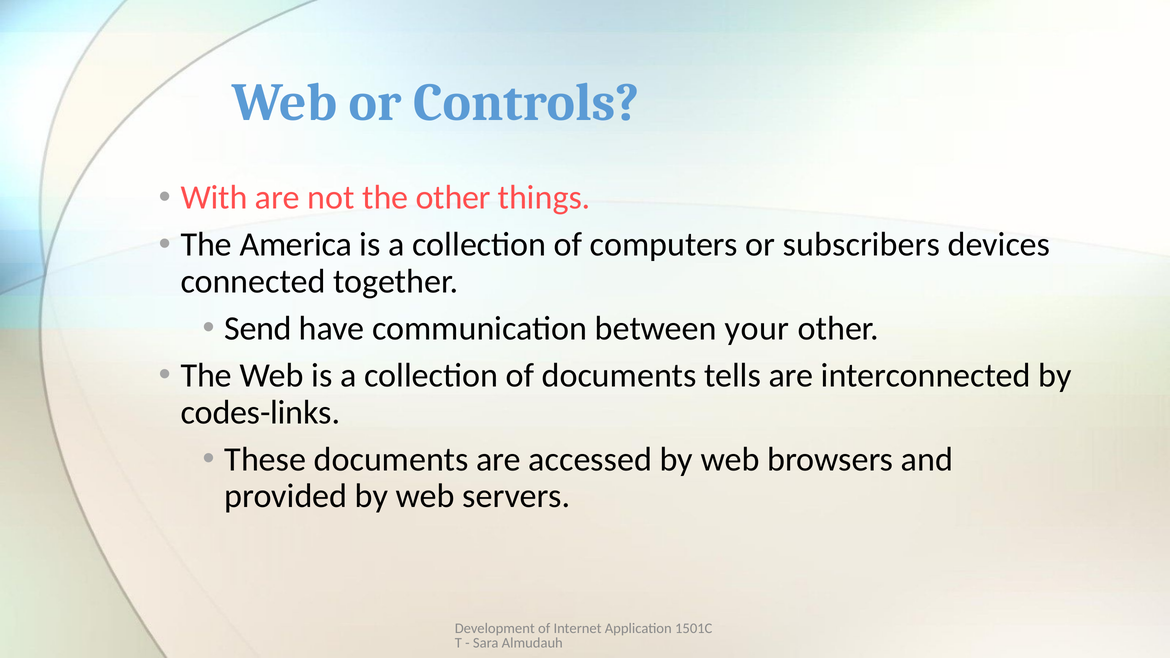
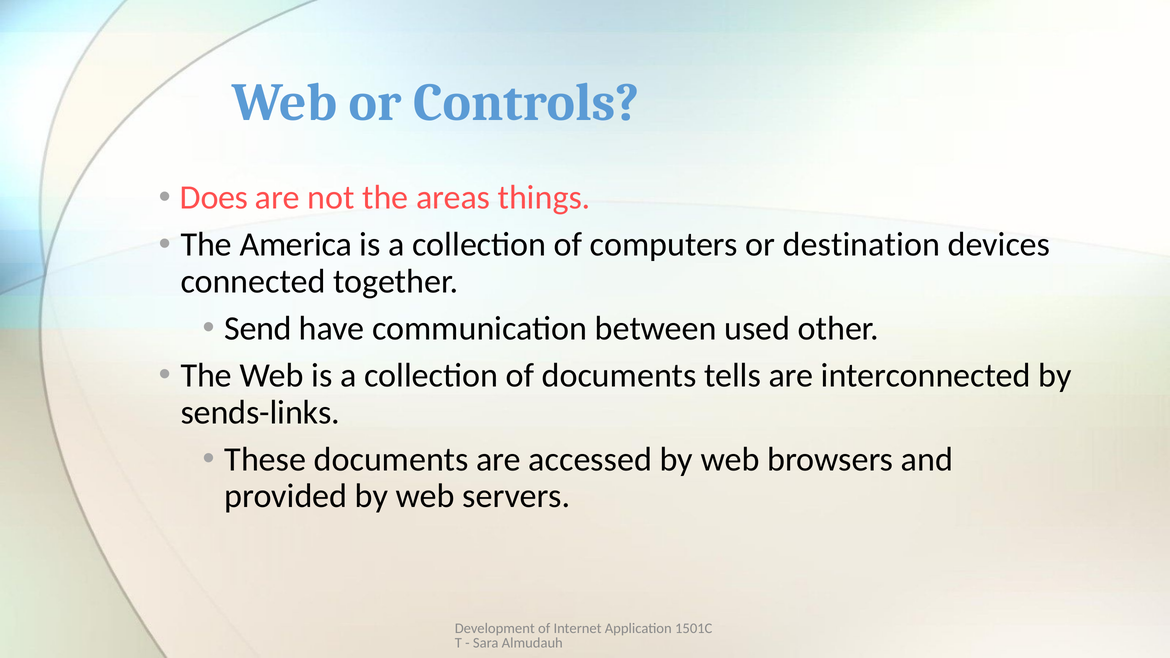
With: With -> Does (214, 198)
the other: other -> areas (453, 198)
subscribers: subscribers -> destination (861, 245)
your: your -> used (757, 329)
codes-links: codes-links -> sends-links (260, 412)
